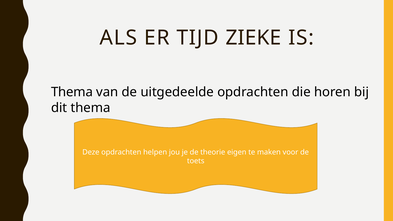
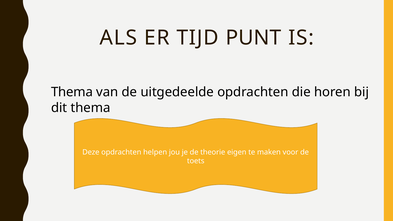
ZIEKE: ZIEKE -> PUNT (253, 38)
